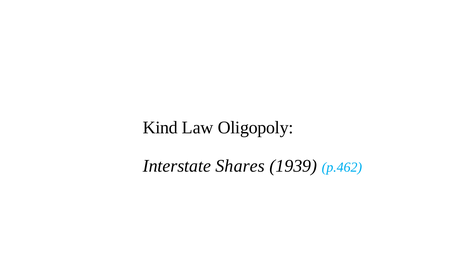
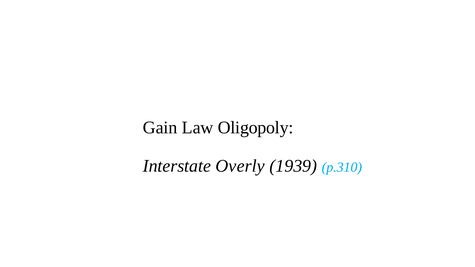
Kind: Kind -> Gain (160, 128)
Shares: Shares -> Overly (240, 166)
p.462: p.462 -> p.310 (342, 168)
